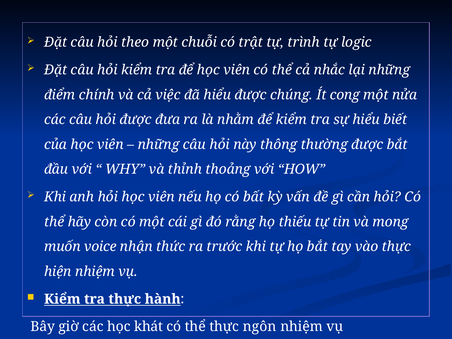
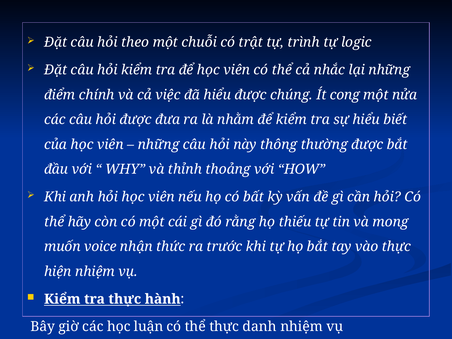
khát: khát -> luận (149, 327)
ngôn: ngôn -> danh (260, 327)
